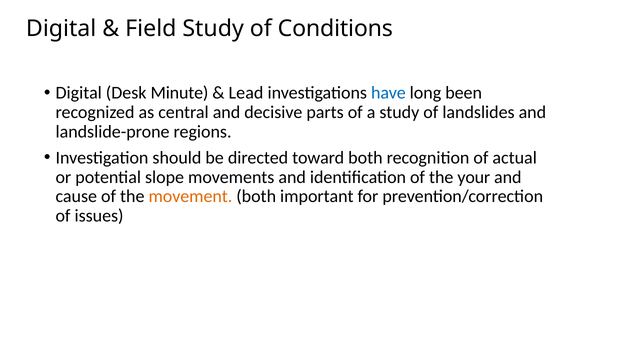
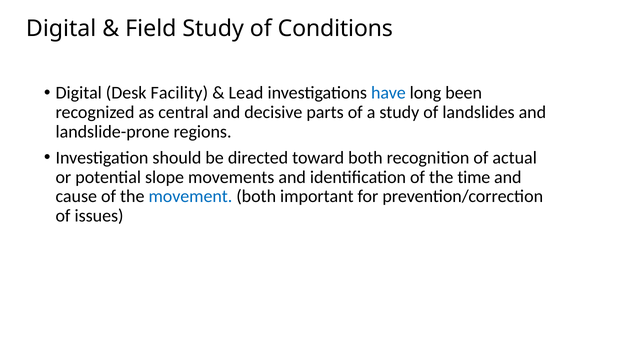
Minute: Minute -> Facility (179, 93)
your: your -> time (474, 177)
movement colour: orange -> blue (190, 197)
